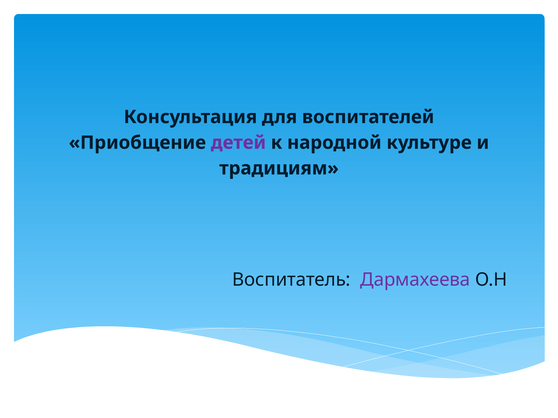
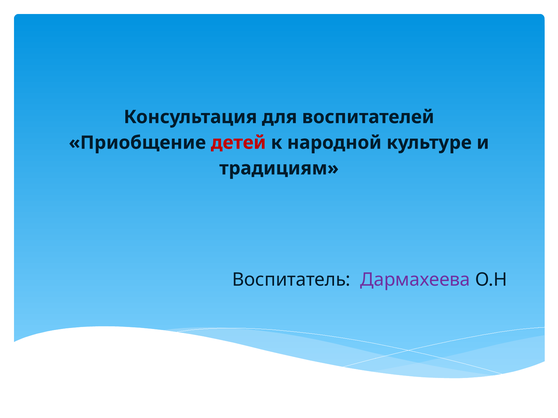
детей colour: purple -> red (238, 143)
